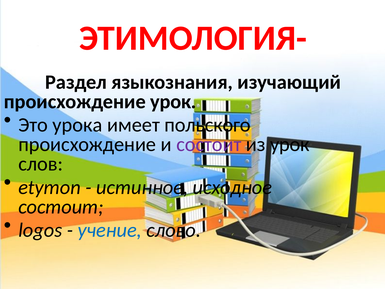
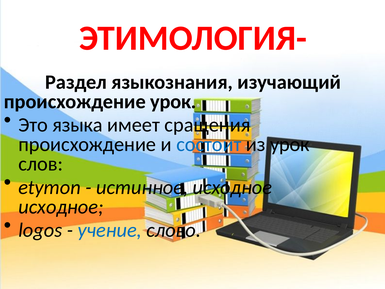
урока: урока -> языка (78, 125)
польского: польского -> сращения (207, 125)
состоит colour: purple -> blue (209, 144)
состоит: состоит -> исходное (61, 207)
